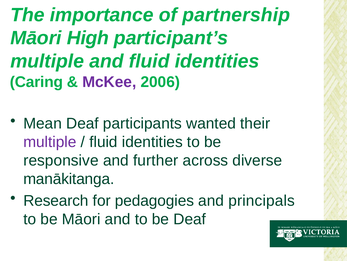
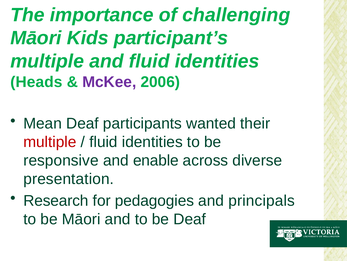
partnership: partnership -> challenging (236, 15)
High: High -> Kids (88, 38)
Caring: Caring -> Heads (36, 82)
multiple colour: purple -> red (50, 142)
further: further -> enable (156, 160)
manākitanga: manākitanga -> presentation (69, 179)
